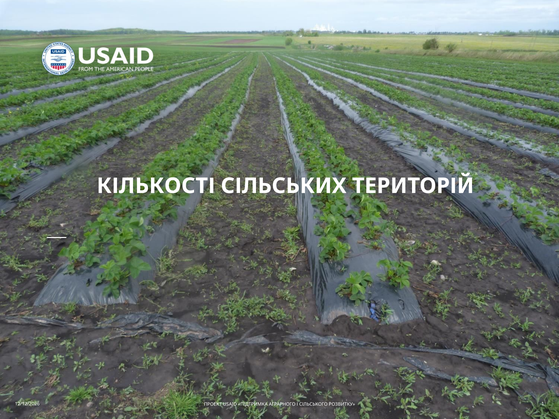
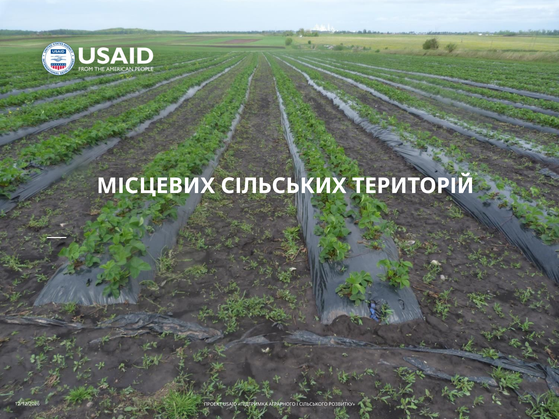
КІЛЬКОСТІ: КІЛЬКОСТІ -> МІСЦЕВИХ (156, 186)
